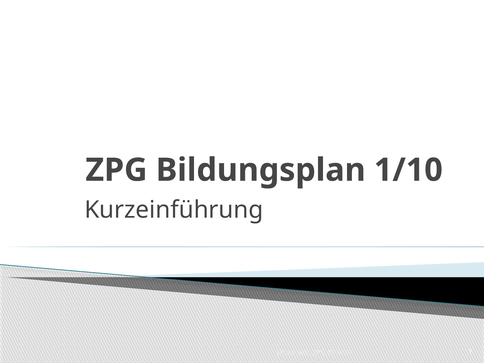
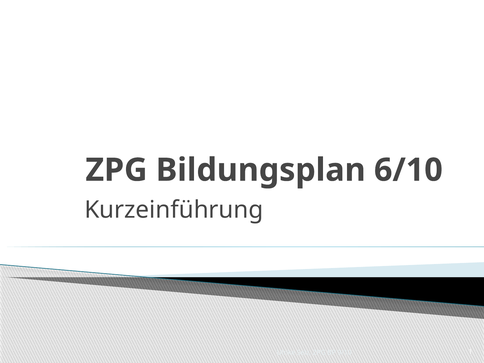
1/10: 1/10 -> 6/10 (408, 170)
